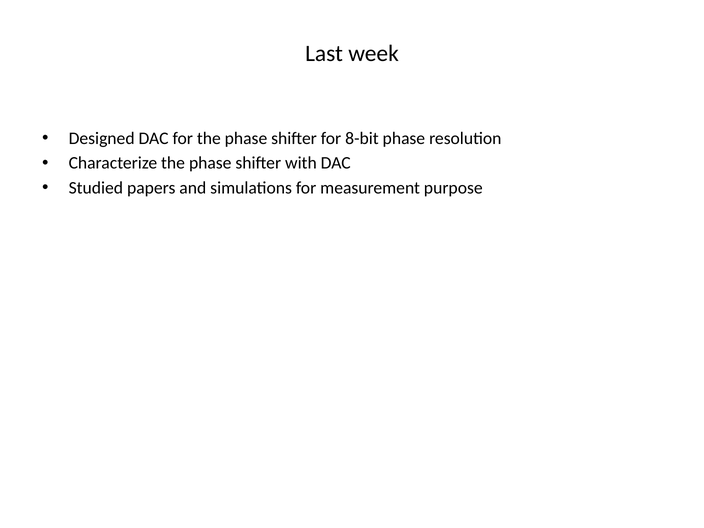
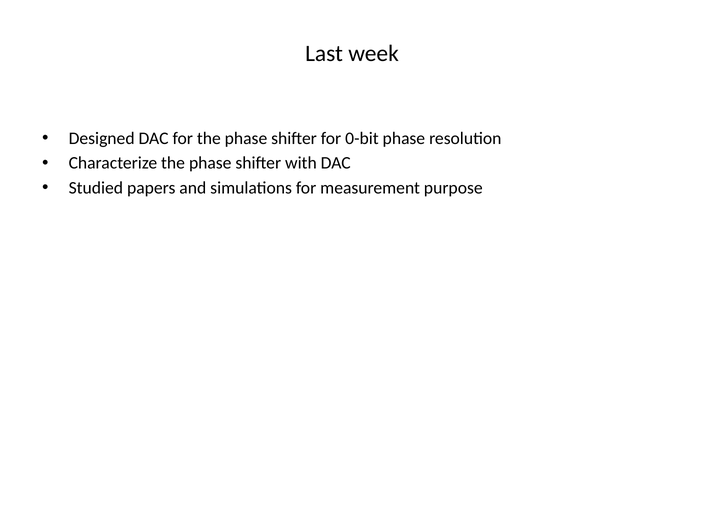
8-bit: 8-bit -> 0-bit (362, 139)
